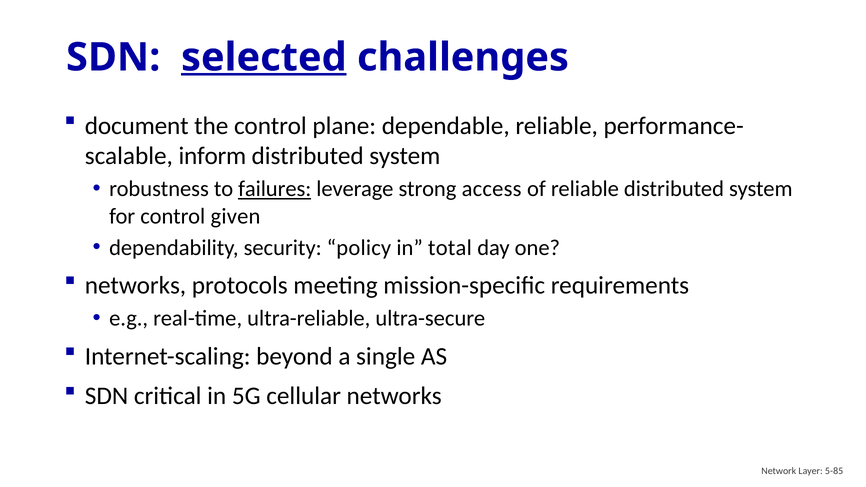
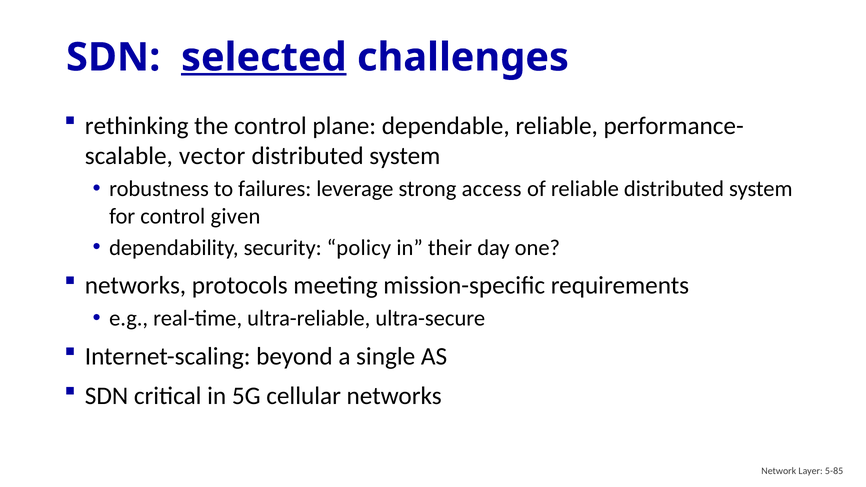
document: document -> rethinking (137, 126)
inform: inform -> vector (212, 156)
failures underline: present -> none (275, 189)
total: total -> their (450, 248)
